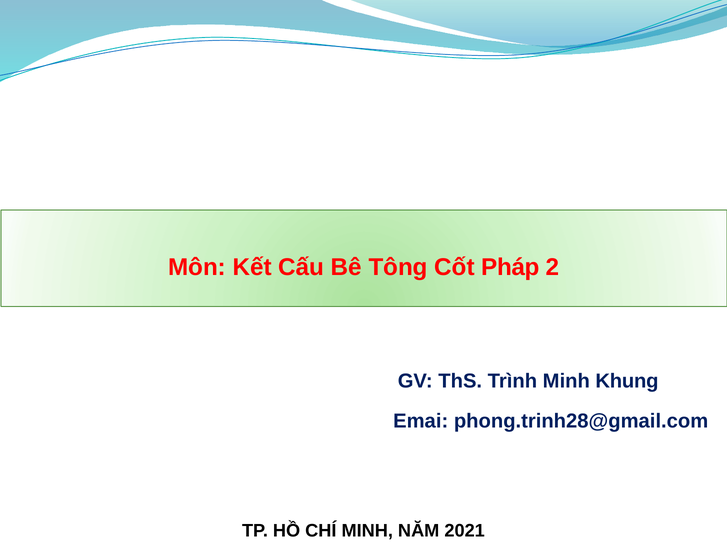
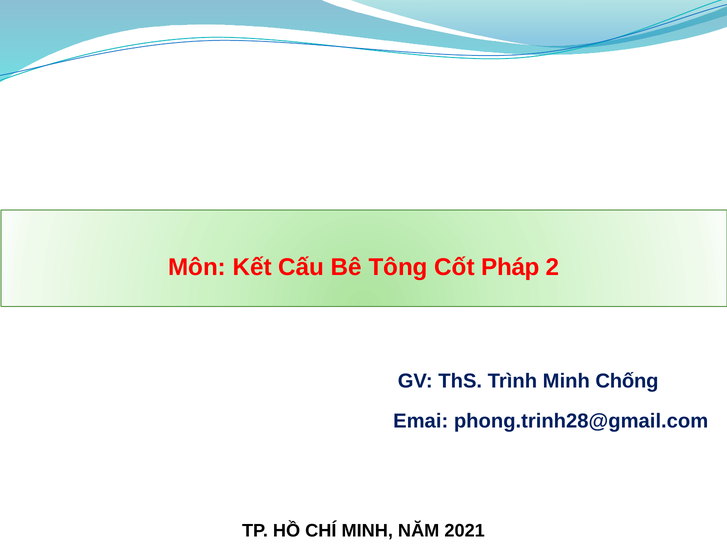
Khung: Khung -> Chống (627, 381)
